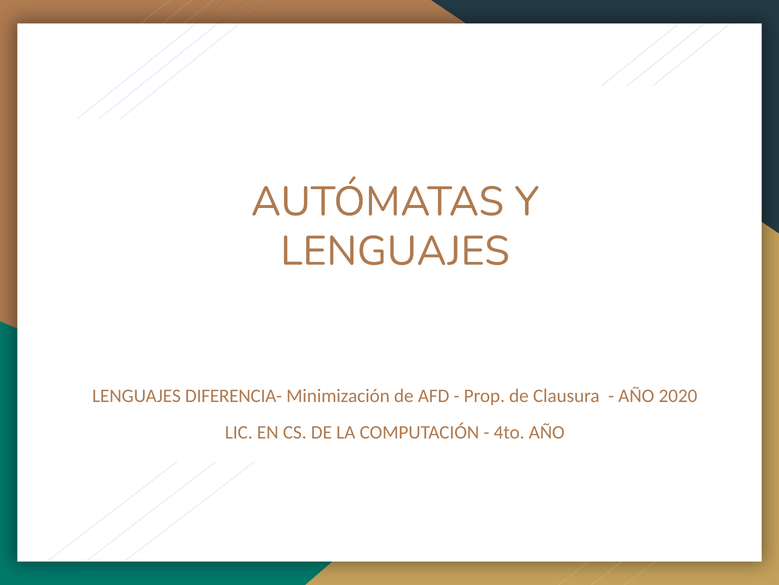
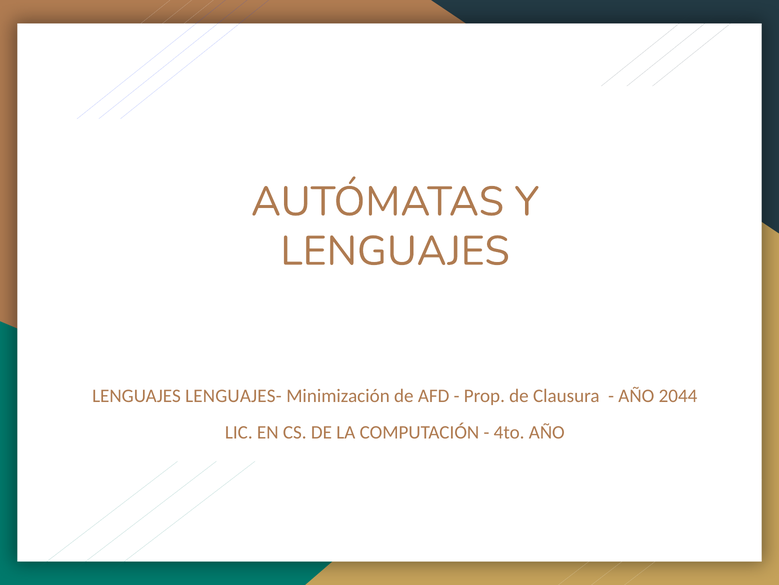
DIFERENCIA-: DIFERENCIA- -> LENGUAJES- (233, 395)
2020: 2020 -> 2044 (678, 395)
